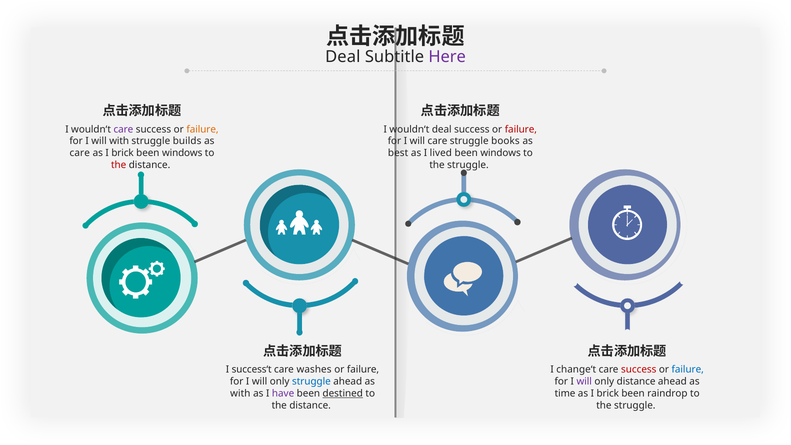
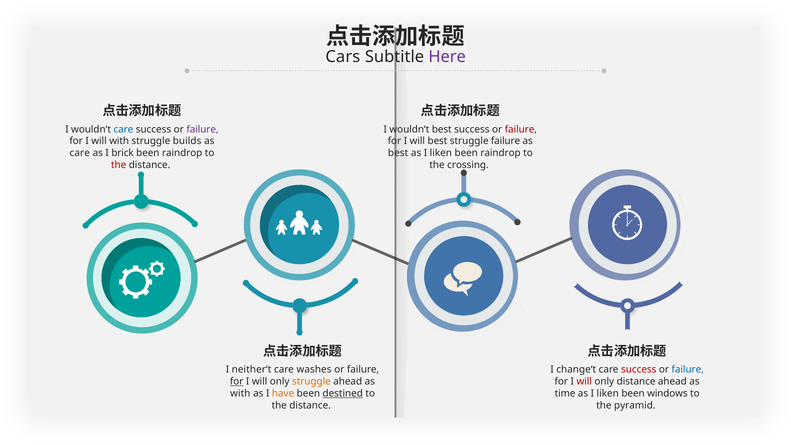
Deal: Deal -> Cars (343, 57)
care colour: purple -> blue (123, 129)
failure colour: orange -> purple (202, 129)
wouldn‘t deal: deal -> best (442, 129)
will care: care -> best (437, 141)
struggle books: books -> failure (506, 141)
windows: windows -> raindrop (182, 153)
lived: lived -> liken (441, 153)
windows: windows -> raindrop (501, 153)
struggle: struggle -> crossing (468, 165)
success‘t: success‘t -> neither‘t (252, 370)
for underline: none -> present (237, 382)
struggle colour: blue -> orange (311, 382)
will colour: purple -> red (584, 382)
have colour: purple -> orange (283, 393)
brick: brick -> liken (608, 393)
raindrop: raindrop -> windows (667, 393)
struggle: struggle -> pyramid (635, 405)
